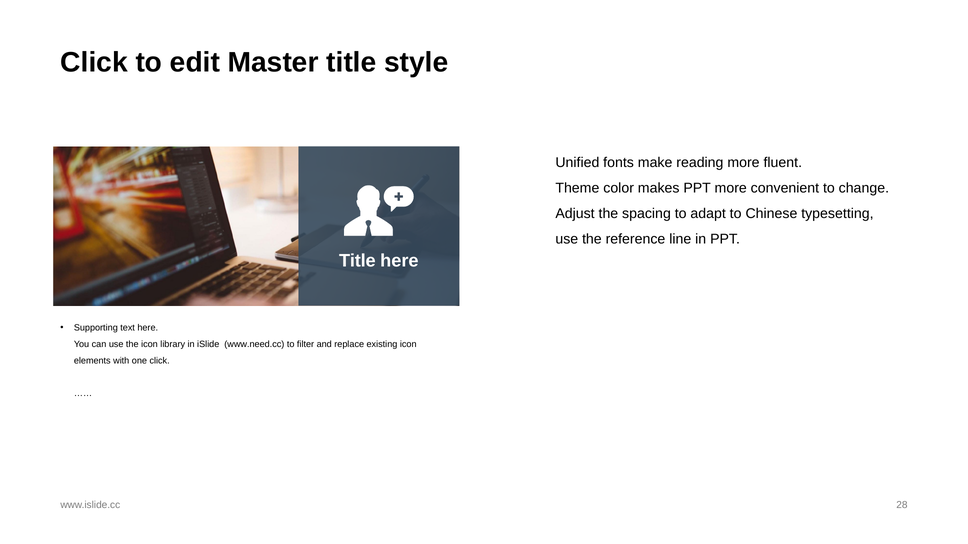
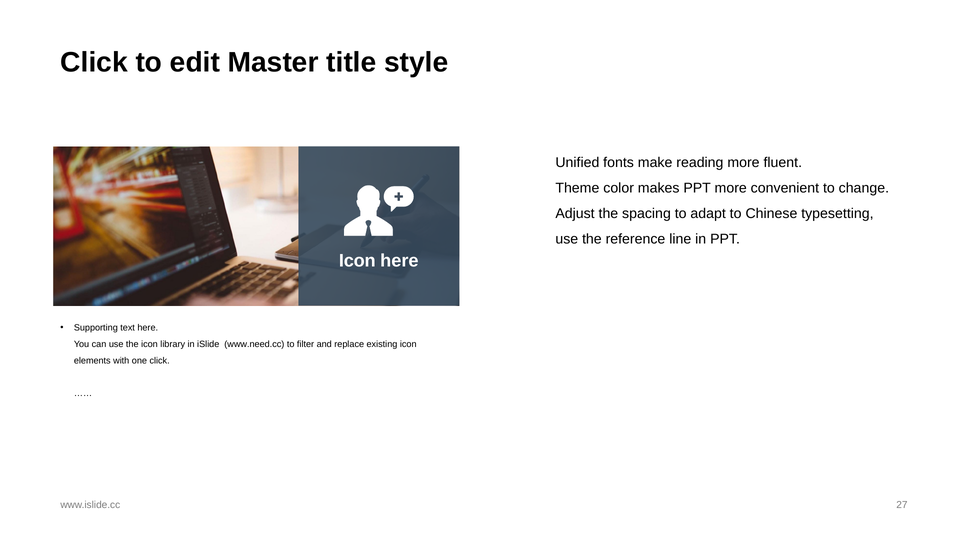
Title: Title -> Icon (357, 261)
28: 28 -> 27 (902, 505)
